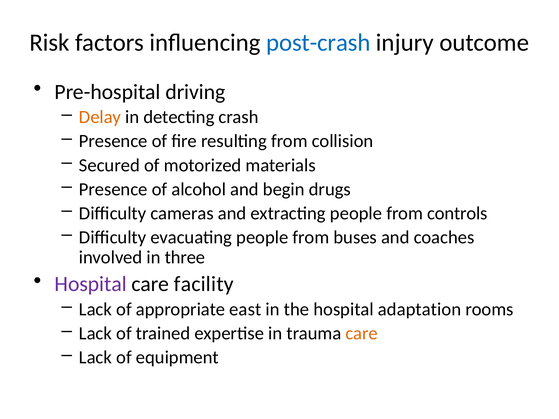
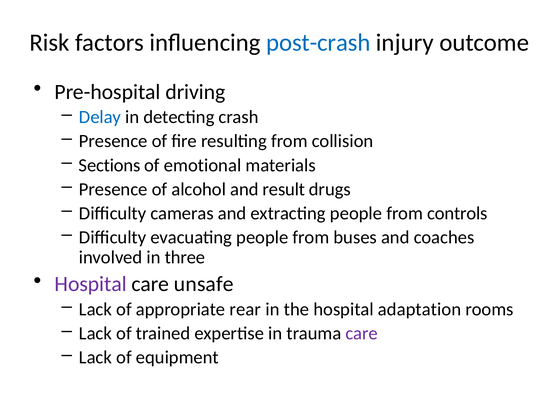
Delay colour: orange -> blue (100, 117)
Secured: Secured -> Sections (110, 165)
motorized: motorized -> emotional (203, 165)
begin: begin -> result (284, 189)
facility: facility -> unsafe (204, 284)
east: east -> rear (245, 309)
care colour: orange -> purple (362, 334)
